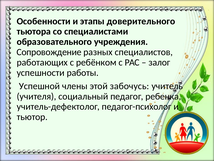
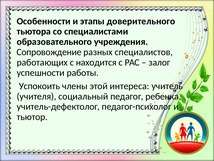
ребёнком: ребёнком -> находится (96, 62)
Успешной: Успешной -> Успокоить (39, 86)
забочусь: забочусь -> интереса (130, 86)
